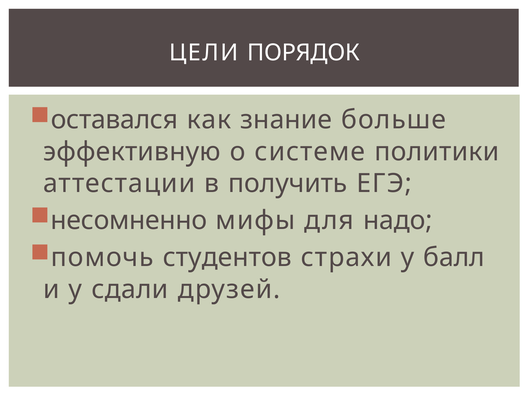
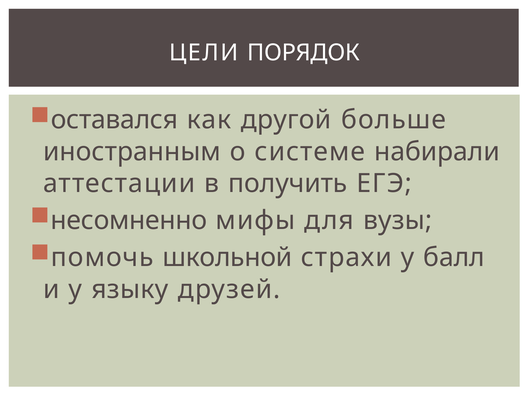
знание: знание -> другой (286, 120)
эффективную: эффективную -> иностранным (132, 152)
политики: политики -> набирали (437, 152)
надо: надо -> вузы (398, 220)
студентов: студентов -> школьной (227, 257)
сдали: сдали -> языку (130, 289)
